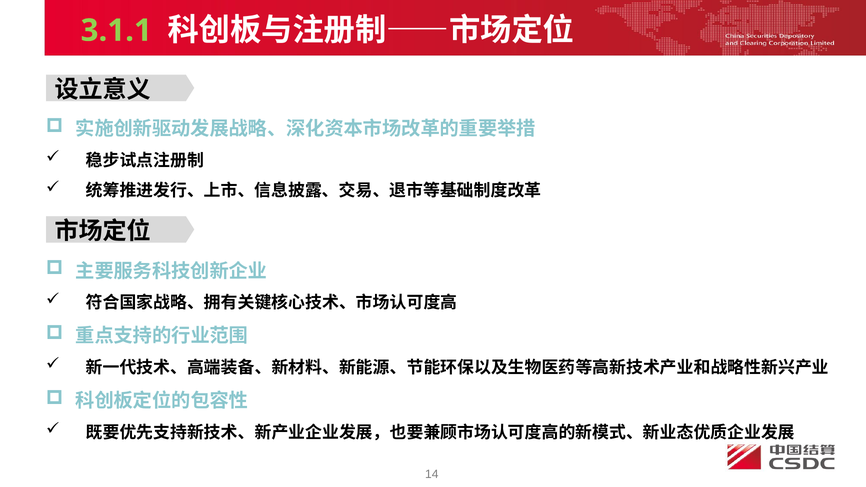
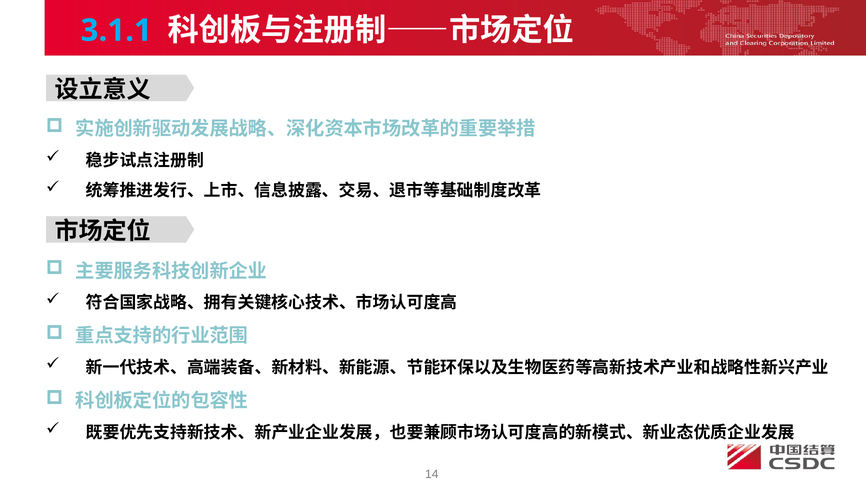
3.1.1 colour: light green -> light blue (116, 30)
